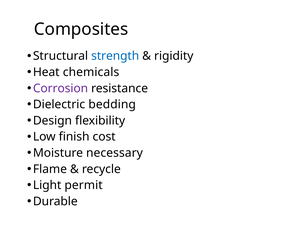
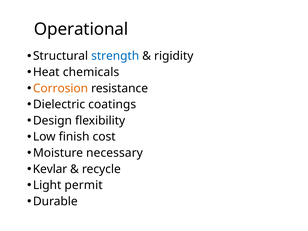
Composites: Composites -> Operational (81, 29)
Corrosion colour: purple -> orange (61, 88)
bedding: bedding -> coatings (112, 104)
Flame: Flame -> Kevlar (50, 169)
